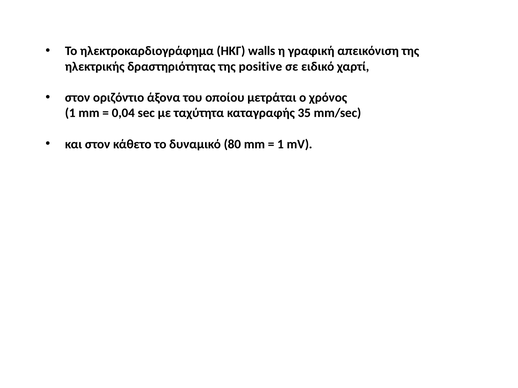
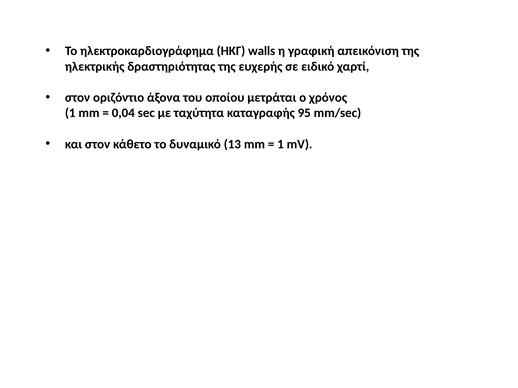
positive: positive -> ευχερής (260, 67)
35: 35 -> 95 (304, 113)
80: 80 -> 13 (232, 144)
